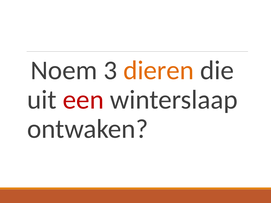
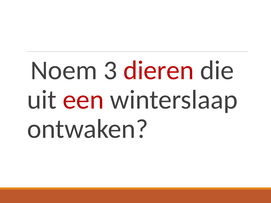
dieren colour: orange -> red (159, 71)
